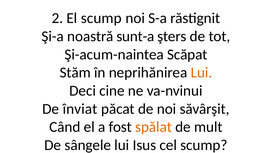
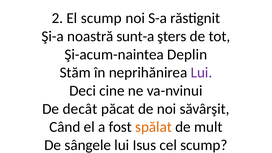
Scăpat: Scăpat -> Deplin (187, 54)
Lui colour: orange -> purple (201, 73)
înviat: înviat -> decât (80, 109)
